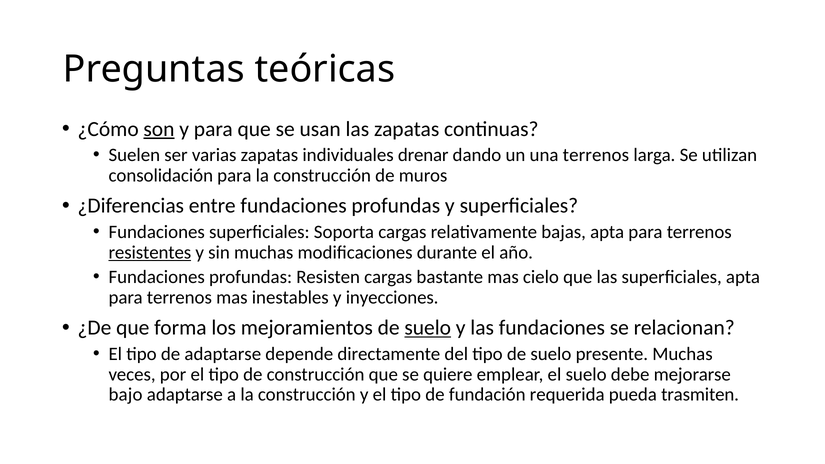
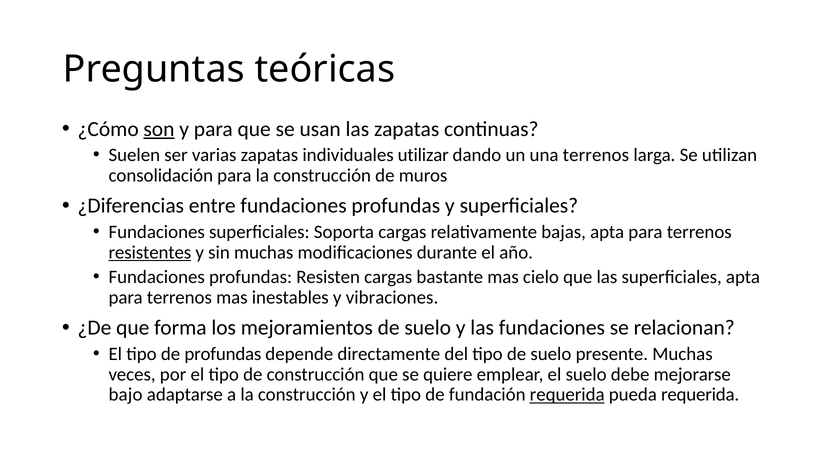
drenar: drenar -> utilizar (423, 155)
inyecciones: inyecciones -> vibraciones (392, 297)
suelo underline: present -> none (428, 328)
de adaptarse: adaptarse -> profundas (223, 354)
requerida underline: none -> present (567, 395)
pueda trasmiten: trasmiten -> requerida (700, 395)
